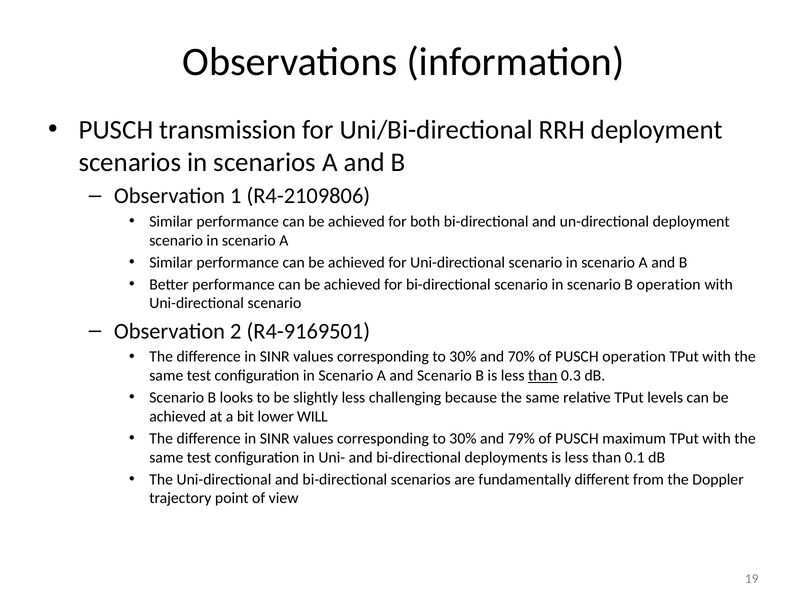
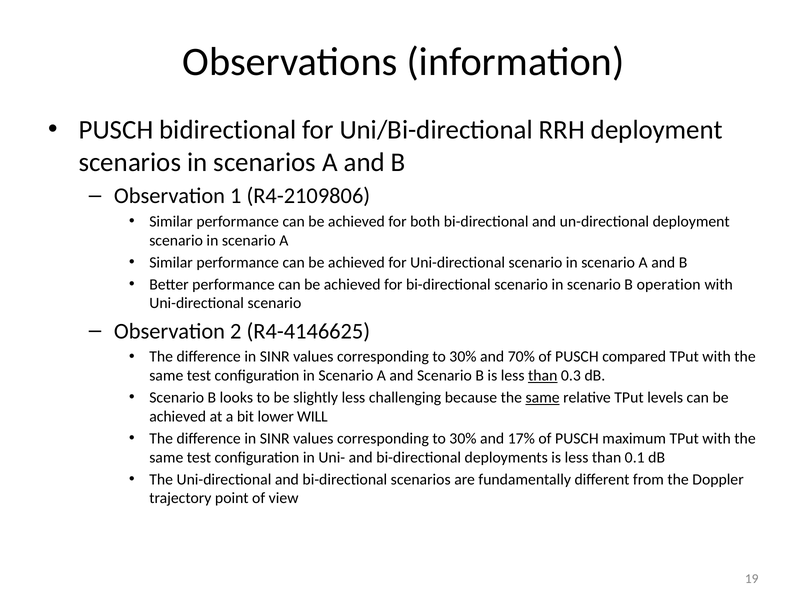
transmission: transmission -> bidirectional (228, 130)
R4-9169501: R4-9169501 -> R4-4146625 (308, 331)
PUSCH operation: operation -> compared (634, 356)
same underline: none -> present (543, 397)
79%: 79% -> 17% (521, 438)
